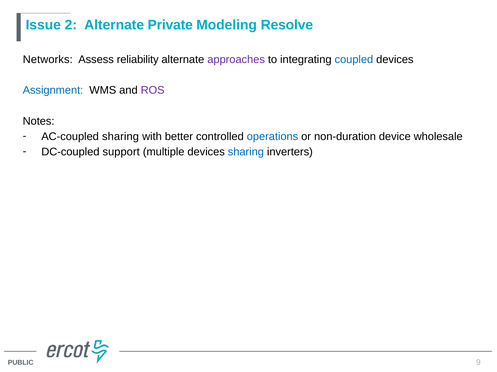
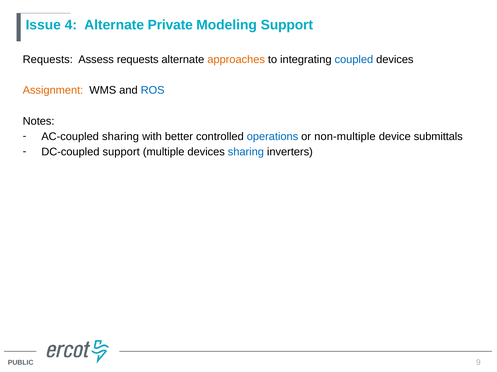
2: 2 -> 4 (71, 25)
Modeling Resolve: Resolve -> Support (287, 25)
Networks: Networks -> Requests (48, 60)
Assess reliability: reliability -> requests (138, 60)
approaches colour: purple -> orange (236, 60)
Assignment colour: blue -> orange (53, 90)
ROS colour: purple -> blue (153, 90)
non-duration: non-duration -> non-multiple (345, 137)
wholesale: wholesale -> submittals (438, 137)
